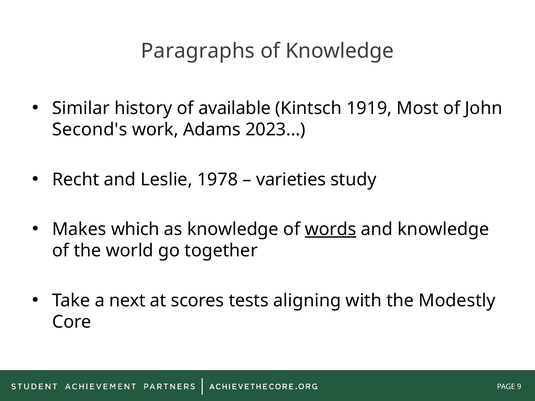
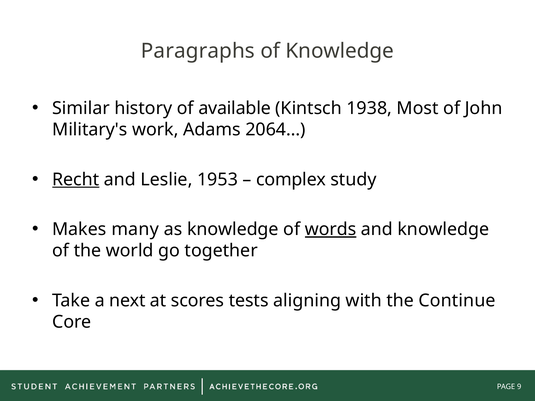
1919: 1919 -> 1938 (369, 108)
Second's: Second's -> Military's (90, 130)
2023…: 2023… -> 2064… (275, 130)
Recht underline: none -> present (76, 180)
1978: 1978 -> 1953 (218, 180)
varieties: varieties -> complex (291, 180)
which: which -> many (135, 229)
Modestly: Modestly -> Continue (457, 301)
